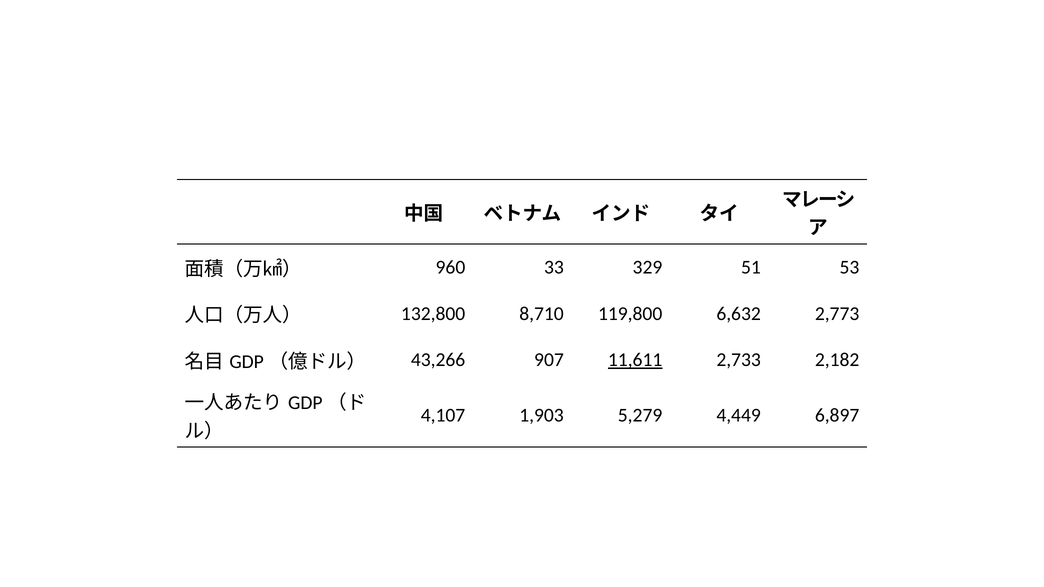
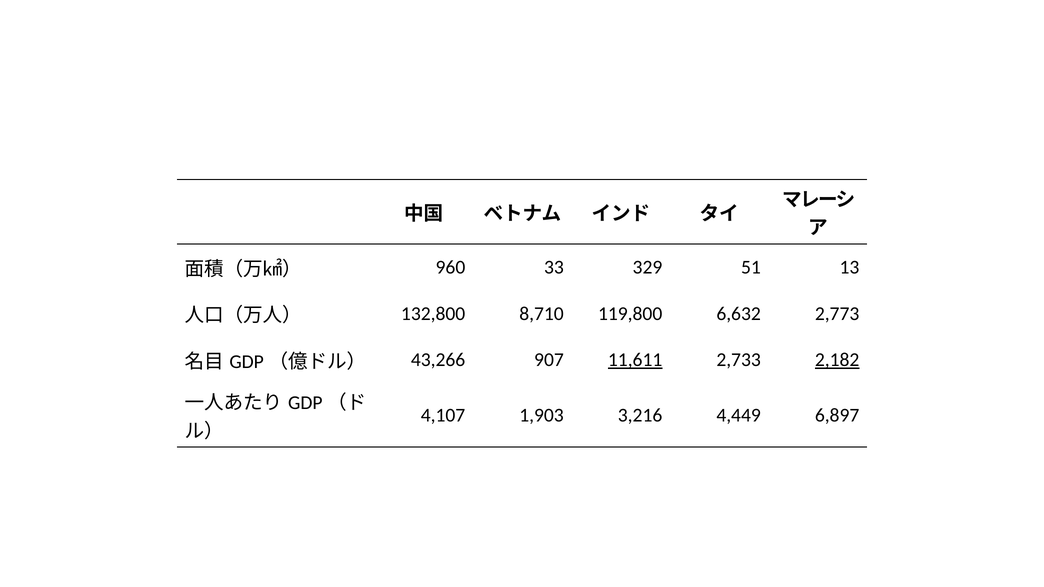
53: 53 -> 13 (849, 267)
2,182 underline: none -> present (837, 360)
5,279: 5,279 -> 3,216 (640, 415)
